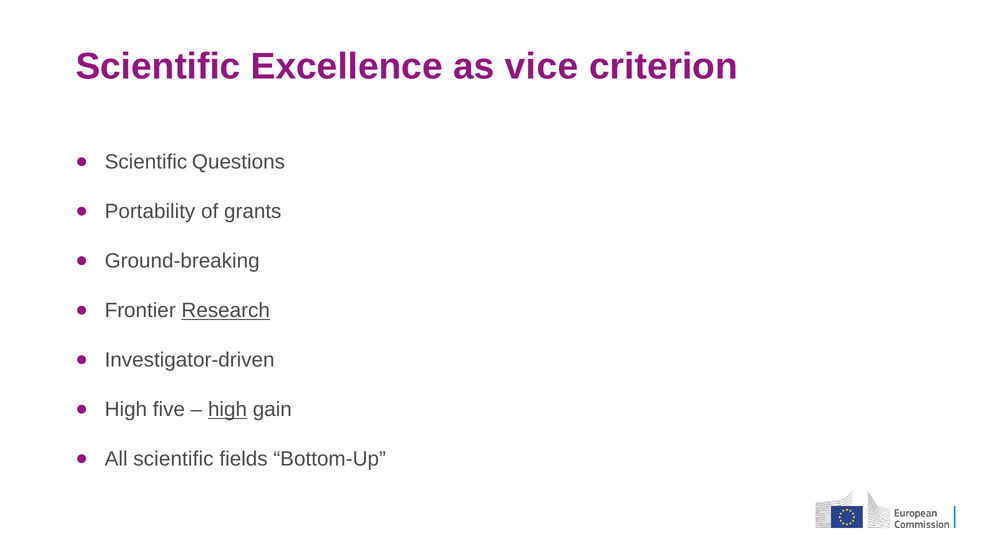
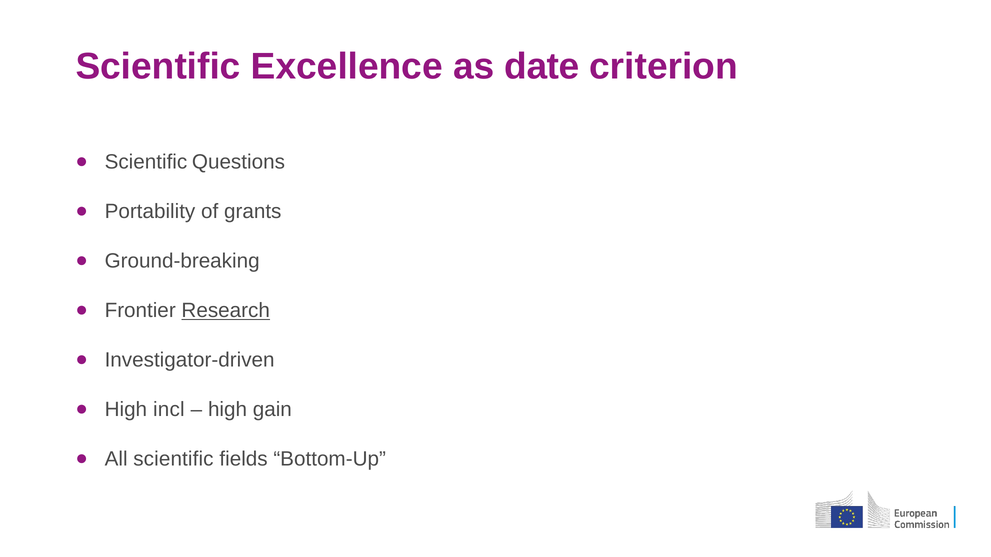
vice: vice -> date (542, 67)
five: five -> incl (169, 410)
high underline: present -> none (228, 410)
